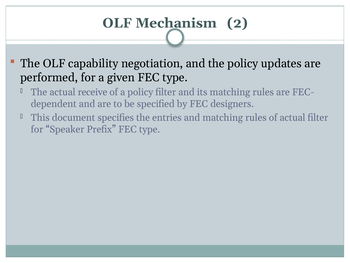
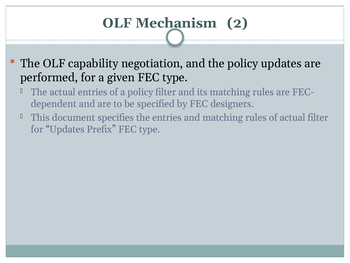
actual receive: receive -> entries (93, 92)
for Speaker: Speaker -> Updates (65, 129)
